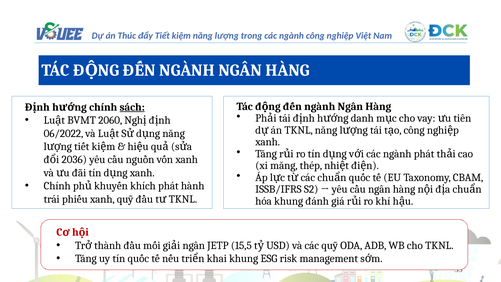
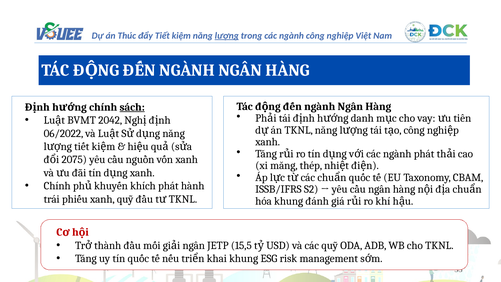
lượng underline: none -> present (227, 36)
2060: 2060 -> 2042 (110, 120)
2036: 2036 -> 2075 (74, 160)
